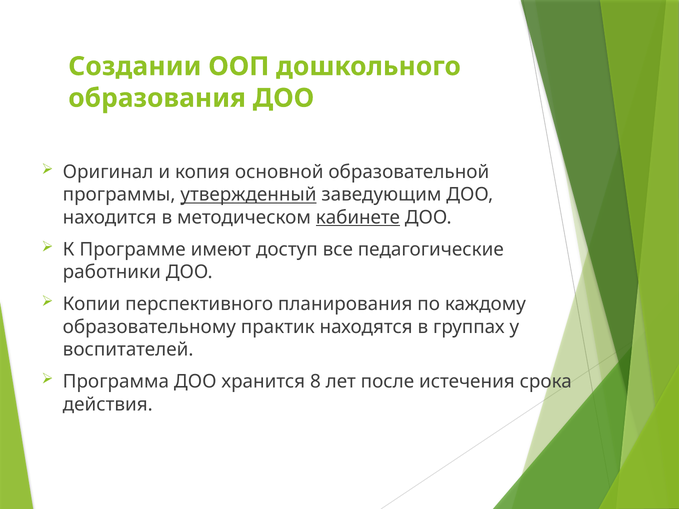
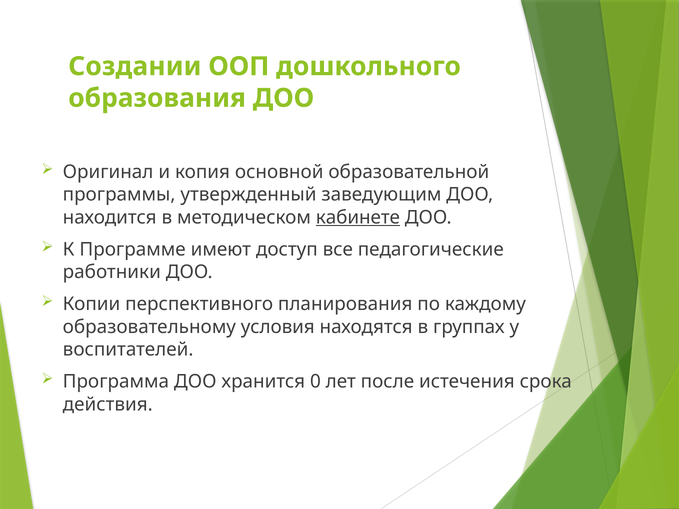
утвержденный underline: present -> none (248, 195)
практик: практик -> условия (278, 327)
8: 8 -> 0 (315, 382)
